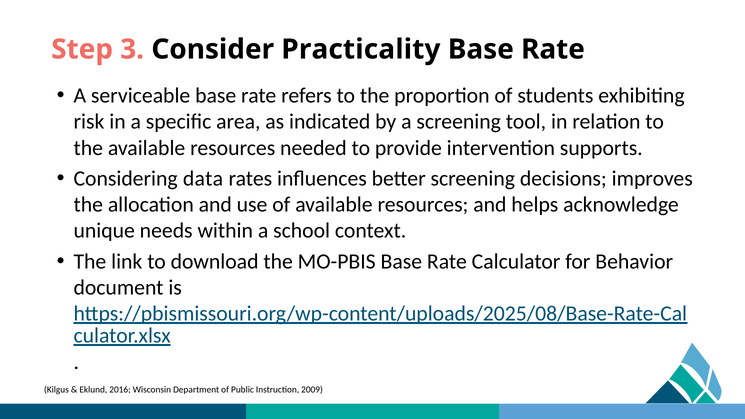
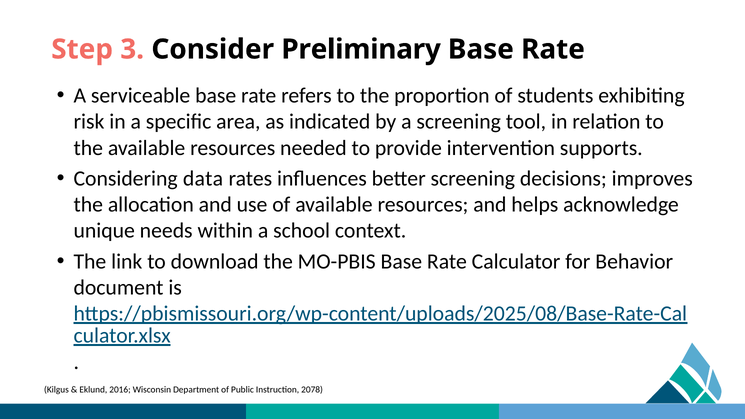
Practicality: Practicality -> Preliminary (361, 49)
2009: 2009 -> 2078 (312, 390)
